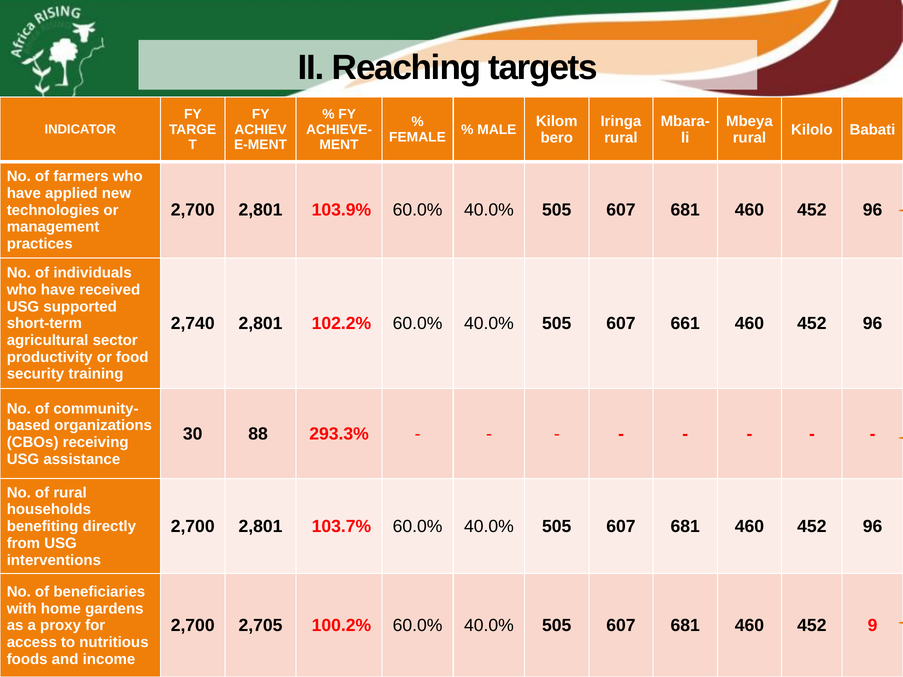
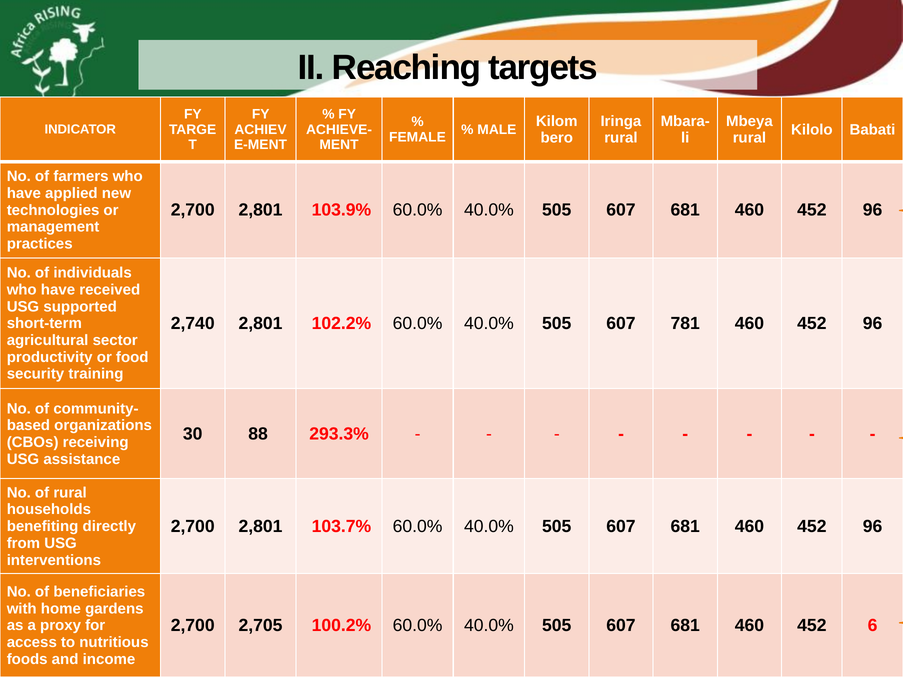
661: 661 -> 781 (685, 324)
9: 9 -> 6 (873, 626)
